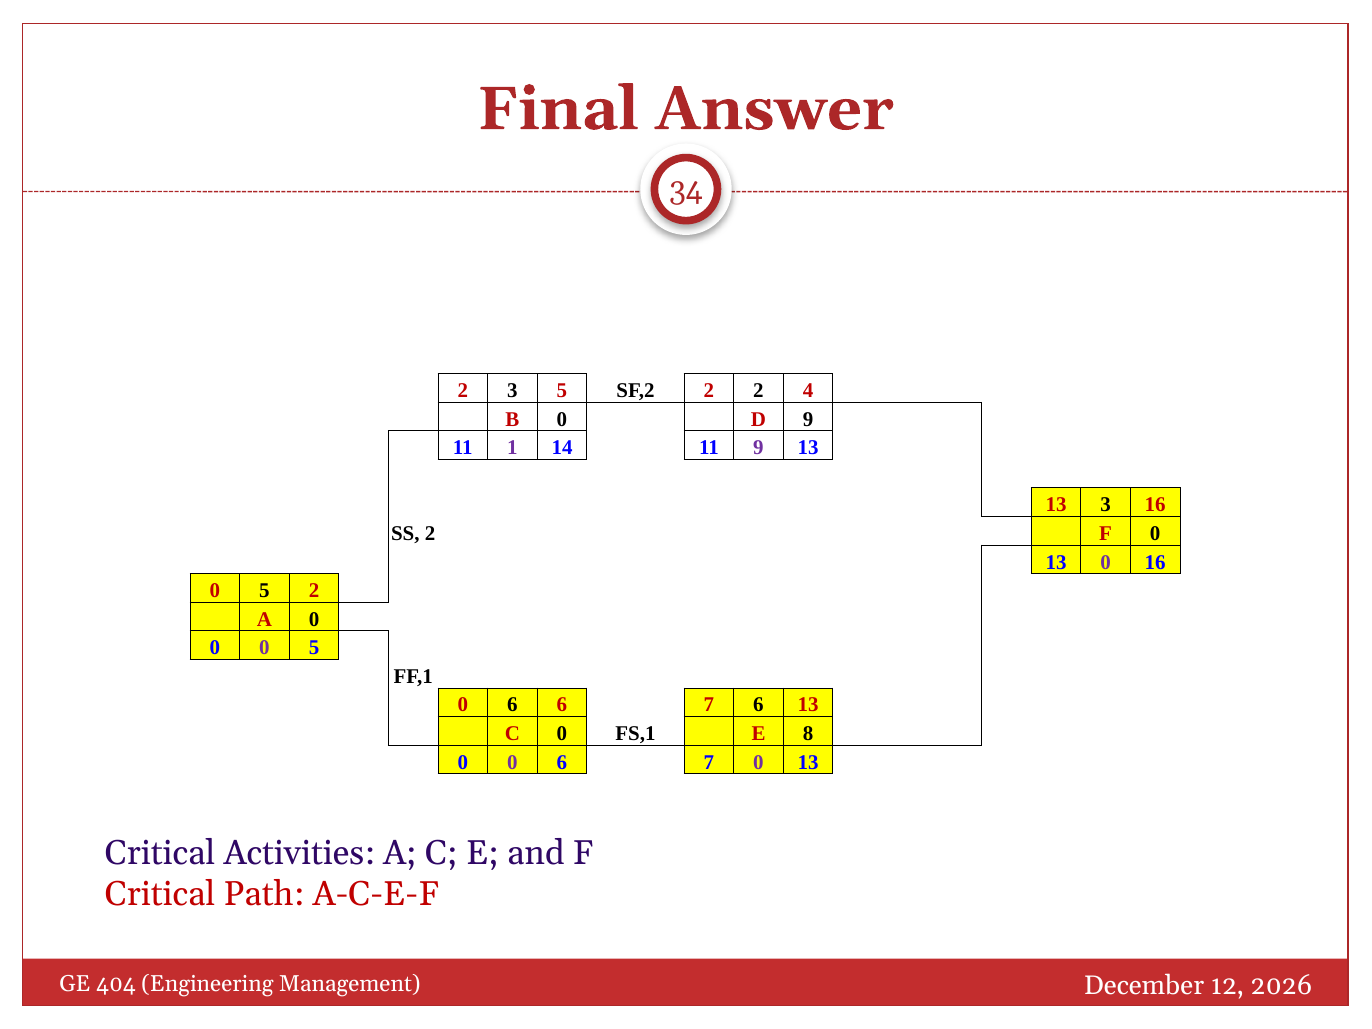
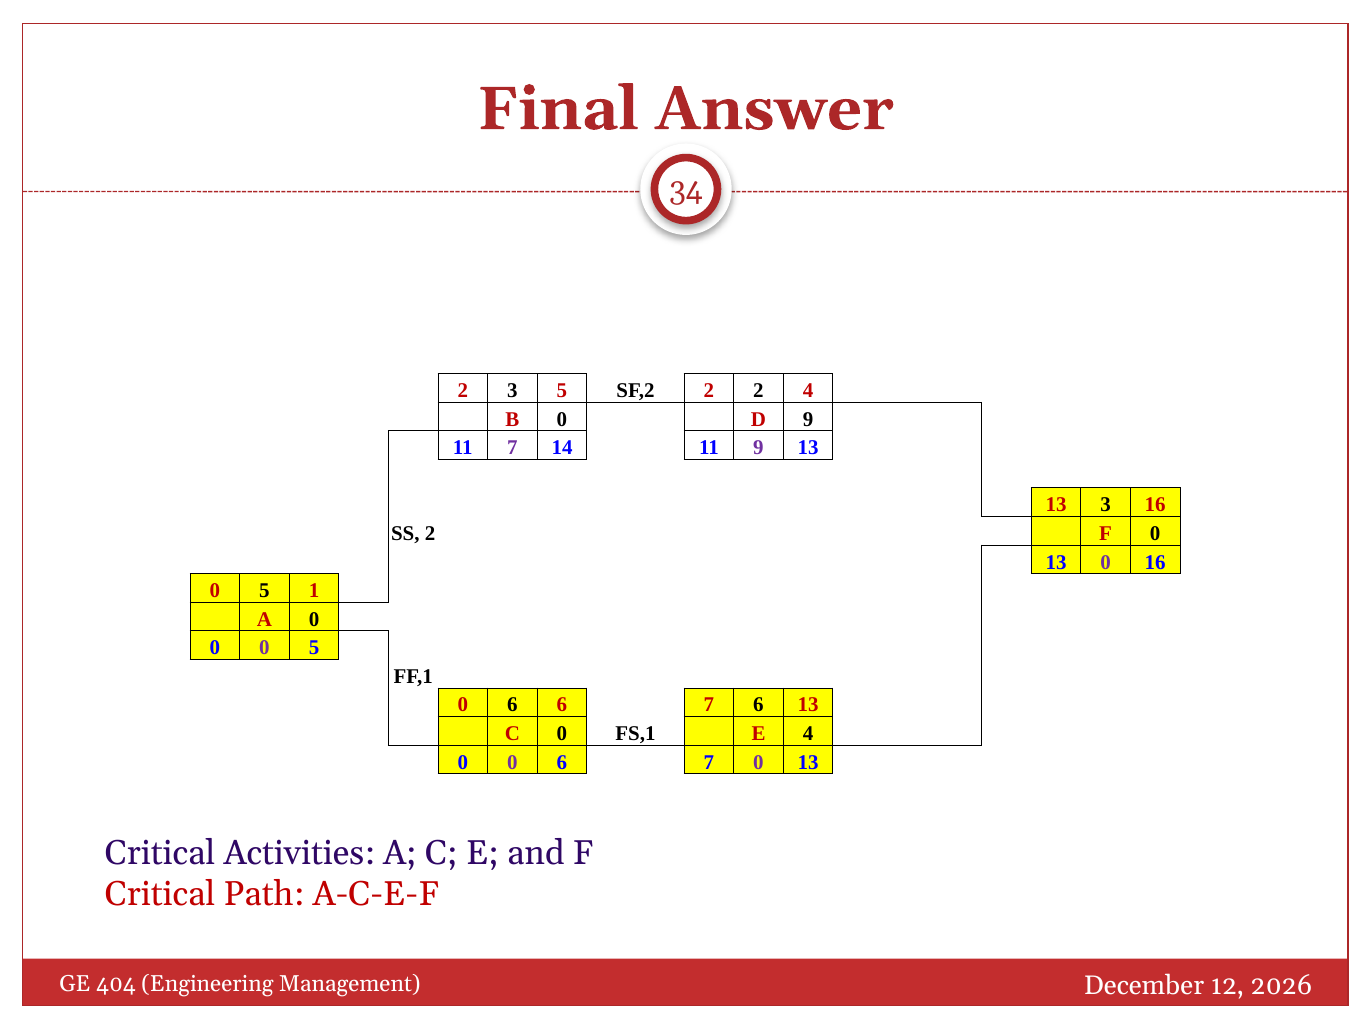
11 1: 1 -> 7 (512, 448)
5 2: 2 -> 1 (314, 591)
E 8: 8 -> 4 (808, 734)
